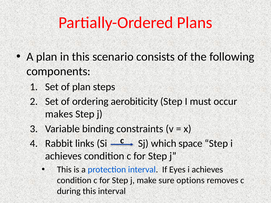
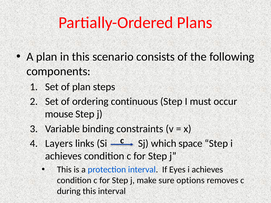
aerobiticity: aerobiticity -> continuous (134, 102)
makes: makes -> mouse (59, 114)
Rabbit: Rabbit -> Layers (59, 144)
